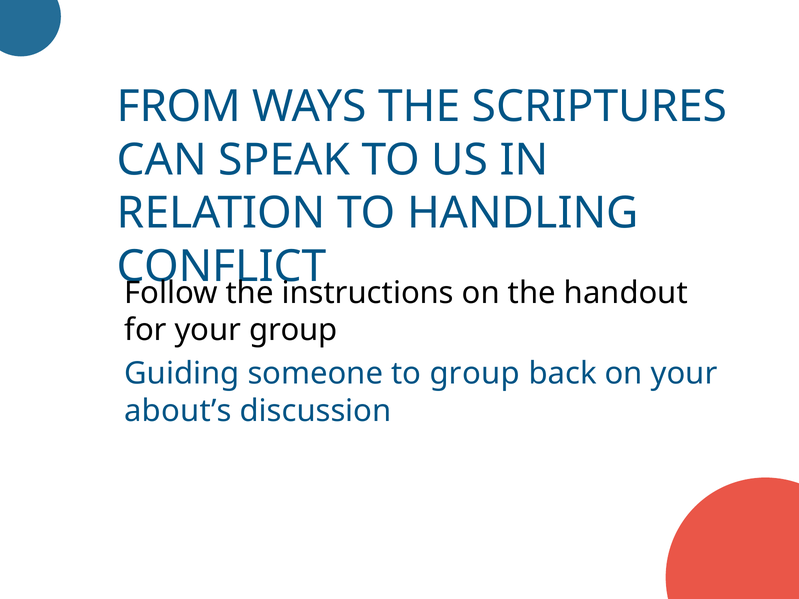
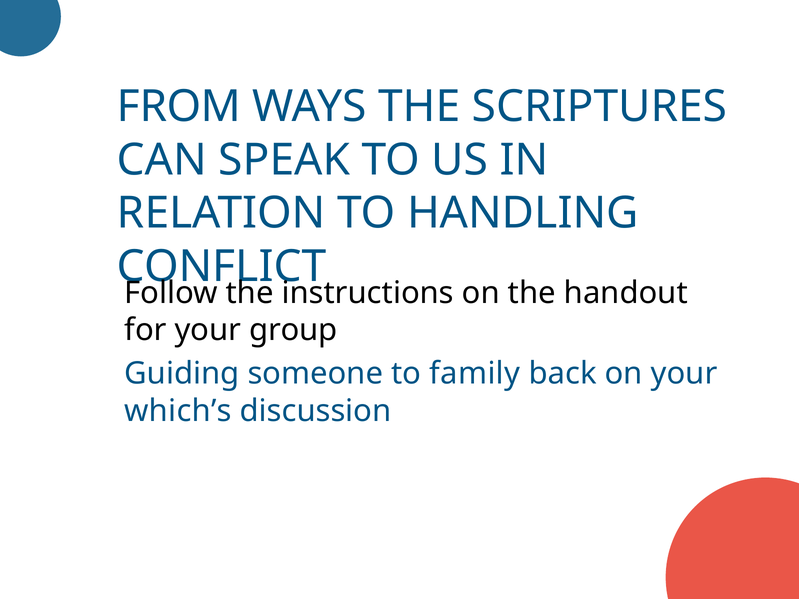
to group: group -> family (475, 374)
about’s: about’s -> which’s (178, 411)
